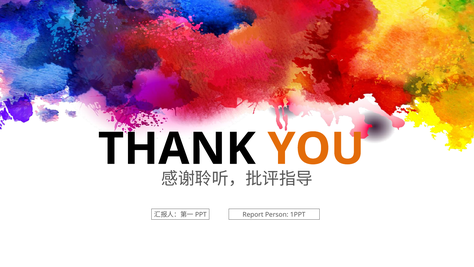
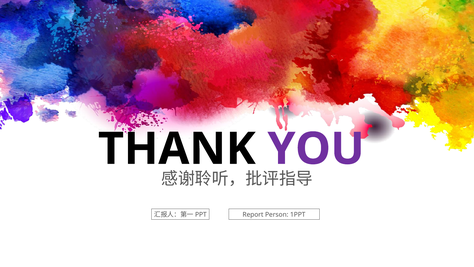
YOU colour: orange -> purple (316, 149)
